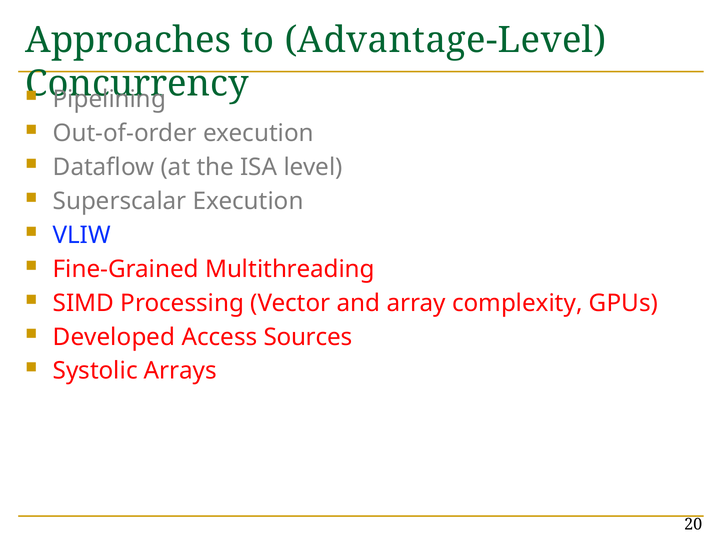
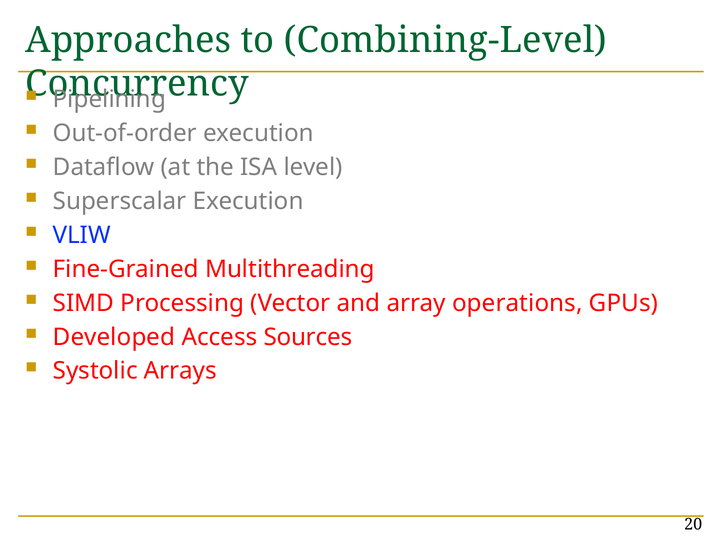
Advantage-Level: Advantage-Level -> Combining-Level (445, 40)
complexity: complexity -> operations (517, 303)
